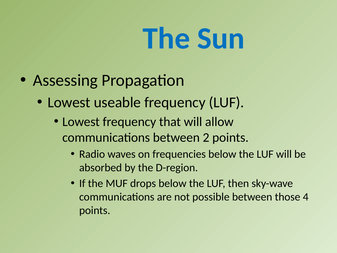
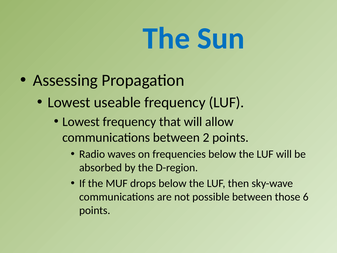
4: 4 -> 6 (306, 197)
